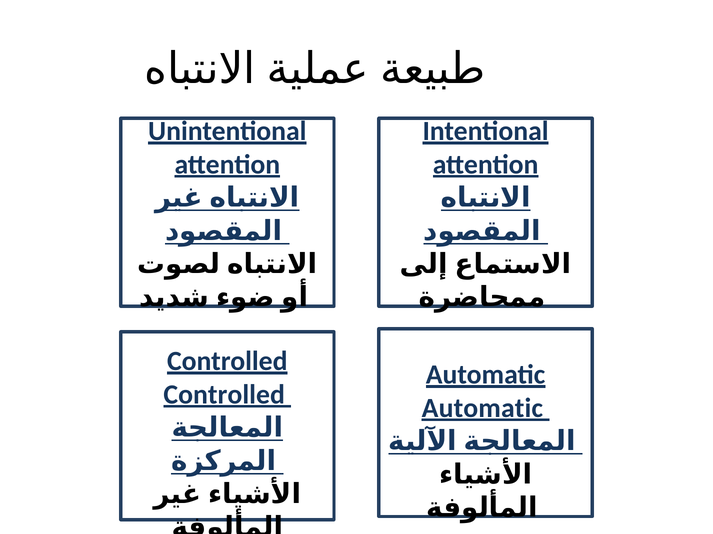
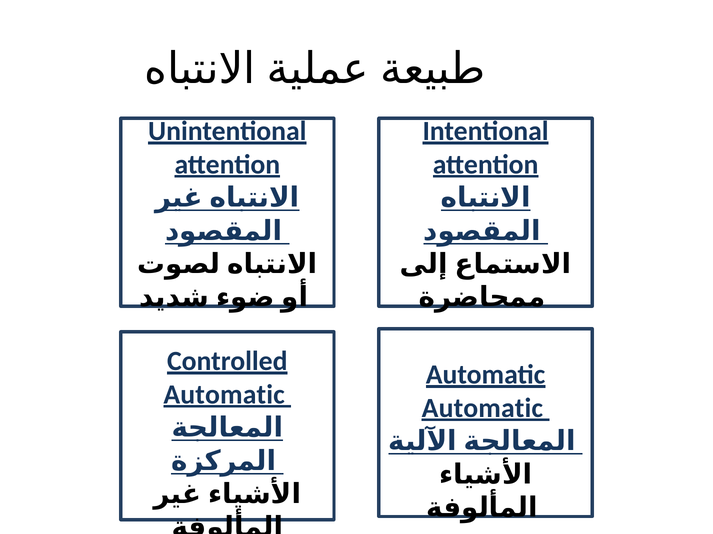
Controlled: Controlled -> Automatic (224, 395)
